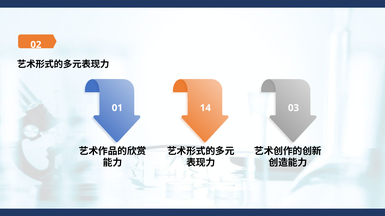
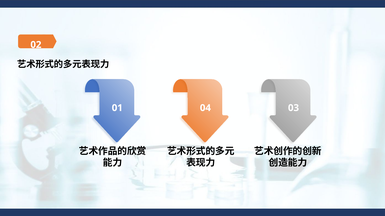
14: 14 -> 04 (205, 108)
